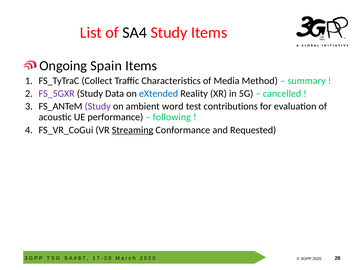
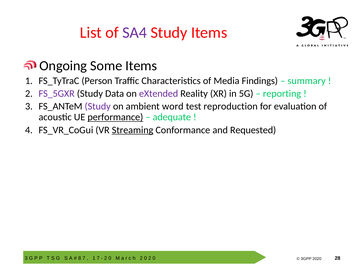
SA4 colour: black -> purple (135, 33)
Spain: Spain -> Some (106, 66)
Collect: Collect -> Person (97, 81)
Method: Method -> Findings (260, 81)
eXtended colour: blue -> purple (159, 94)
cancelled: cancelled -> reporting (282, 94)
contributions: contributions -> reproduction (231, 106)
performance underline: none -> present (115, 117)
following: following -> adequate (172, 117)
